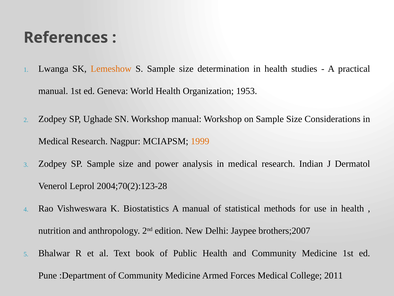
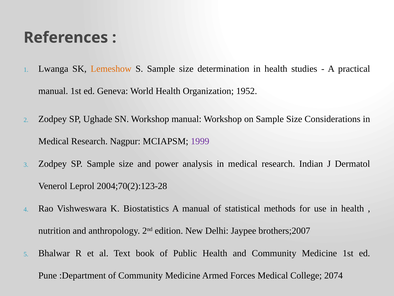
1953: 1953 -> 1952 (247, 91)
1999 colour: orange -> purple (200, 141)
2011: 2011 -> 2074 (334, 275)
